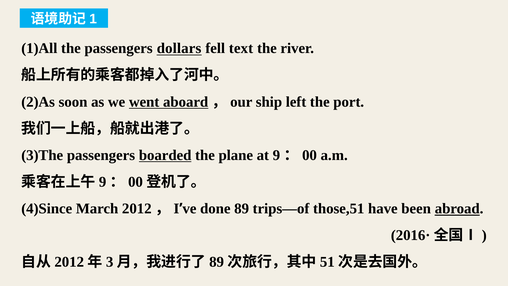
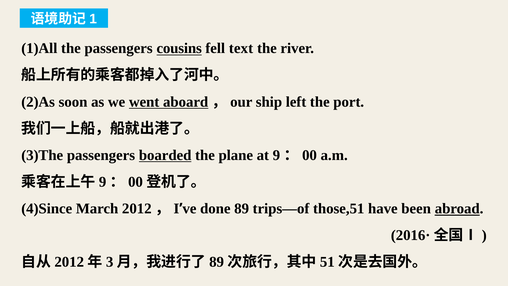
dollars: dollars -> cousins (179, 48)
